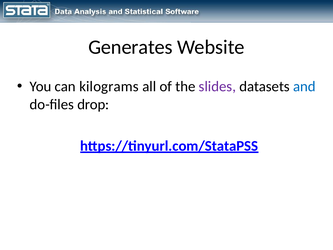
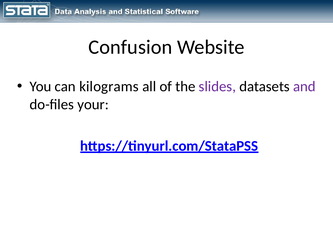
Generates: Generates -> Confusion (130, 47)
and colour: blue -> purple (304, 87)
drop: drop -> your (93, 104)
